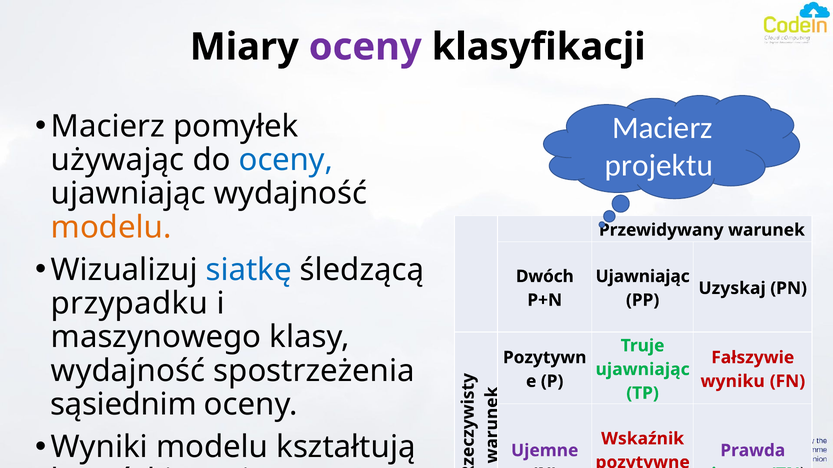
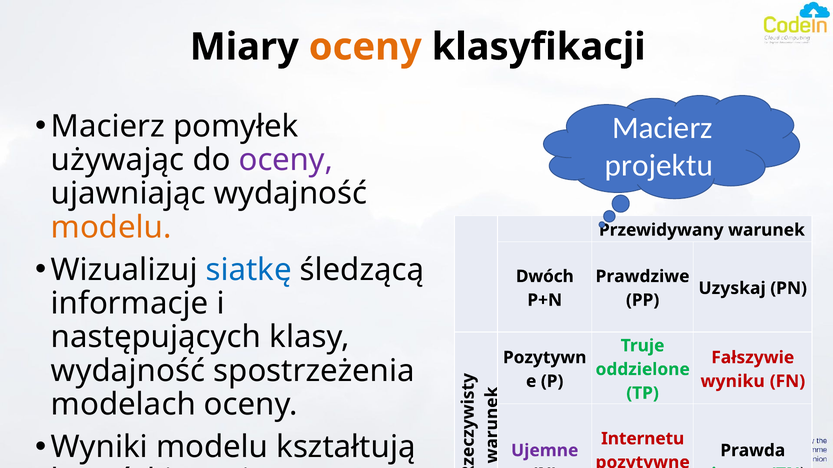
oceny colour: purple -> orange (365, 47)
oceny colour: blue -> purple (286, 160)
Ujawniając: Ujawniając -> Prawdziwe (643, 277)
przypadku: przypadku -> informacje (130, 304)
maszynowego: maszynowego -> następujących (156, 338)
ujawniając: ujawniając -> oddzielone (643, 370)
sąsiednim: sąsiednim -> modelach (123, 405)
Wskaźnik: Wskaźnik -> Internetu (643, 439)
Prawda colour: purple -> black (753, 451)
